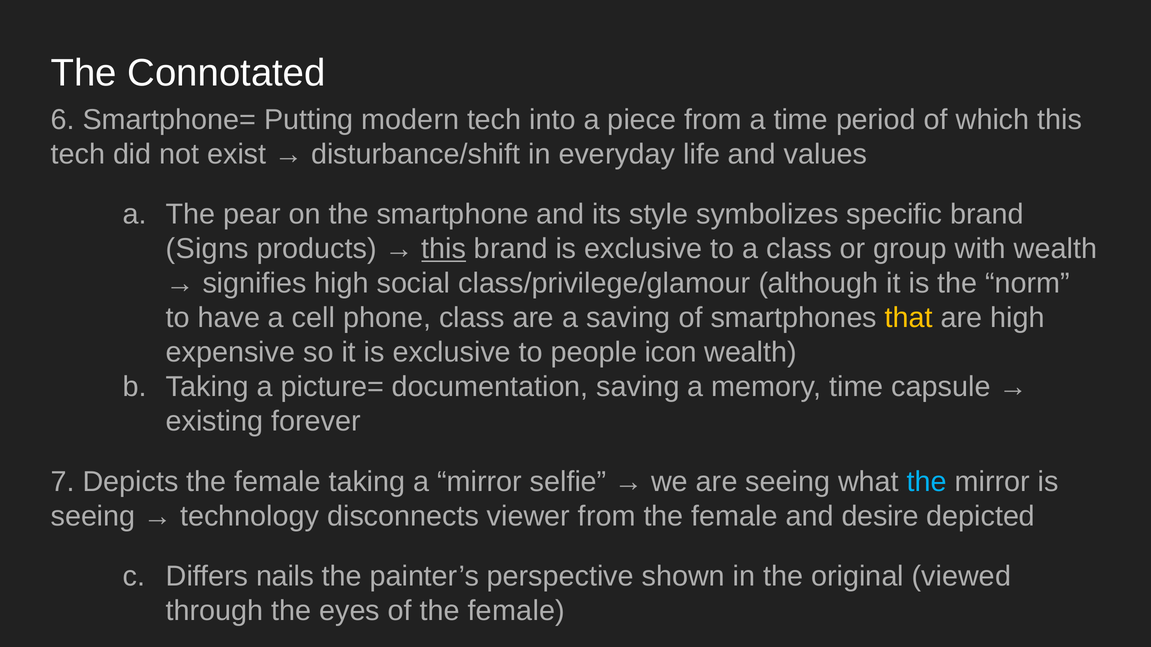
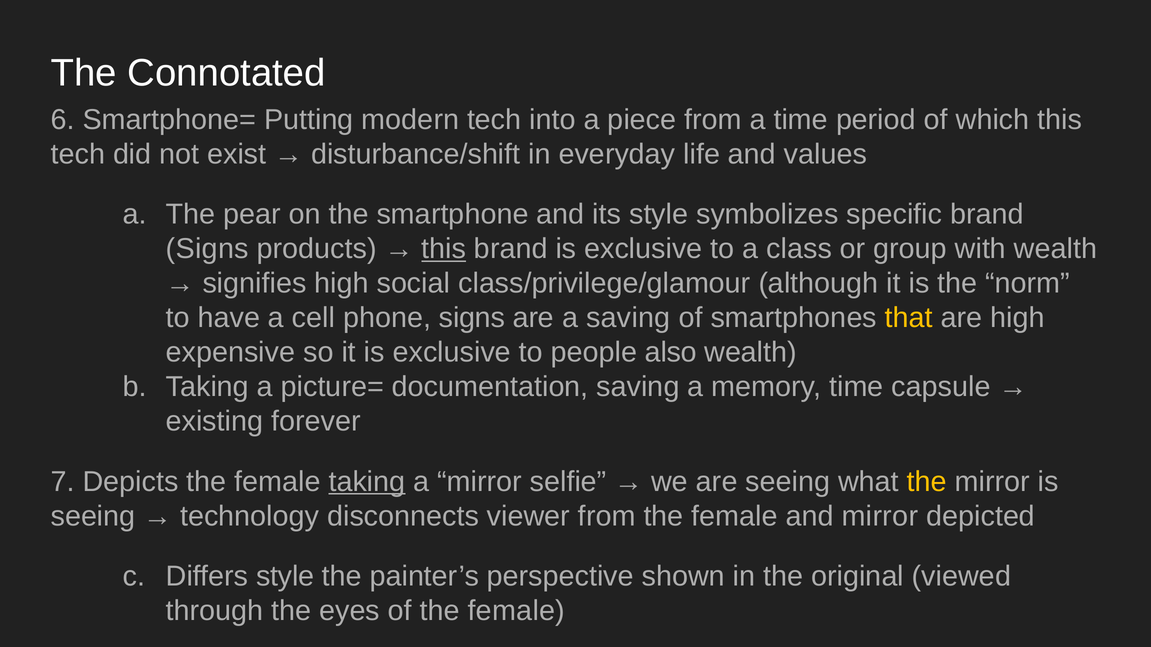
phone class: class -> signs (472, 318)
icon: icon -> also (671, 353)
taking underline: none -> present (367, 482)
the colour: light blue -> yellow (927, 482)
and desire: desire -> mirror (880, 516)
Differs nails: nails -> style (285, 576)
